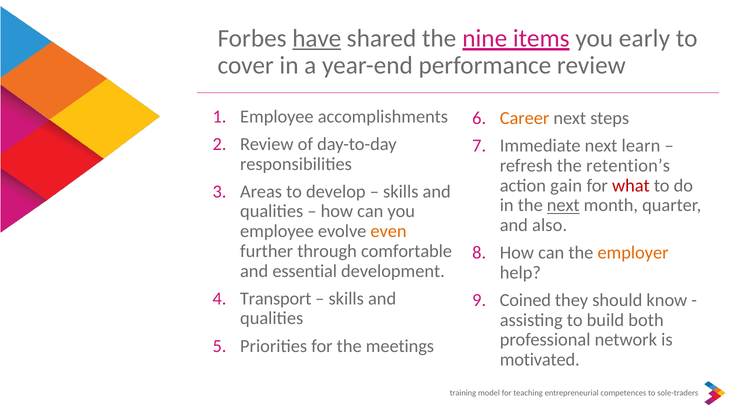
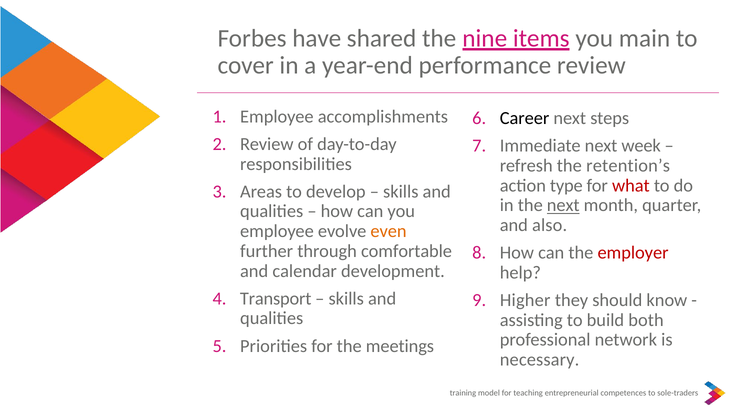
have underline: present -> none (317, 38)
early: early -> main (645, 38)
Career colour: orange -> black (525, 118)
learn: learn -> week (641, 146)
gain: gain -> type (566, 186)
employer colour: orange -> red (633, 253)
essential: essential -> calendar (305, 271)
Coined: Coined -> Higher (525, 300)
motivated: motivated -> necessary (540, 360)
